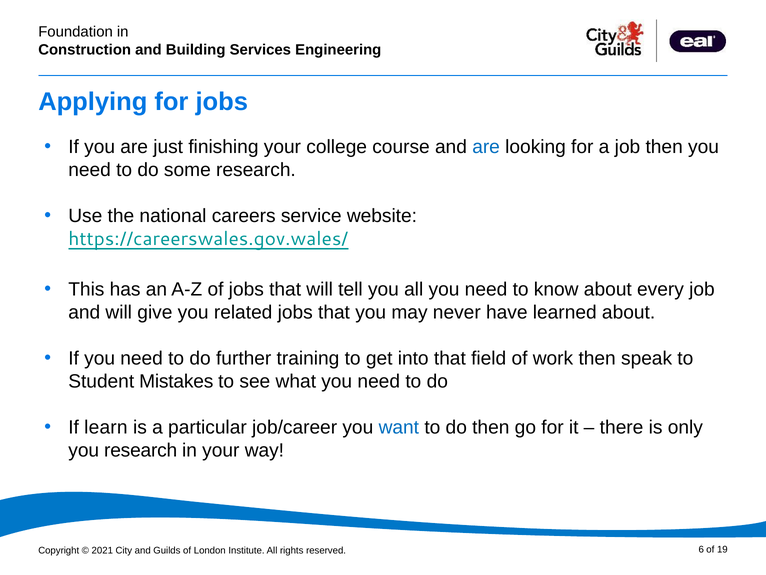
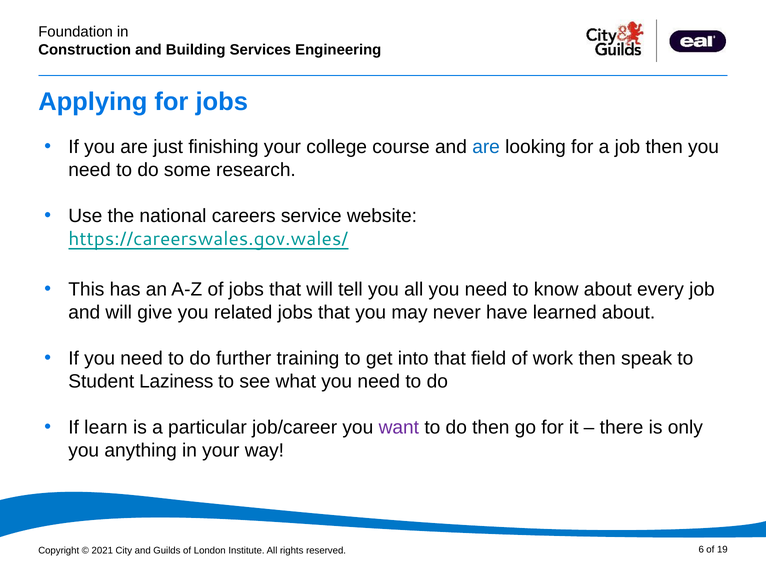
Mistakes: Mistakes -> Laziness (176, 381)
want colour: blue -> purple (399, 427)
you research: research -> anything (141, 450)
